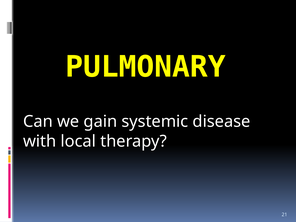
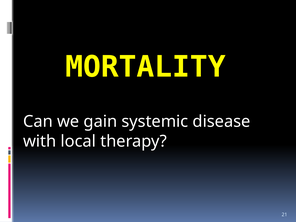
PULMONARY: PULMONARY -> MORTALITY (145, 67)
